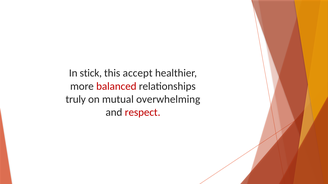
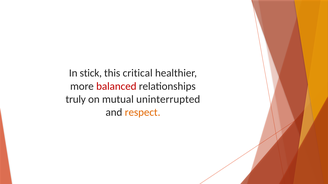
accept: accept -> critical (138, 73)
overwhelming: overwhelming -> uninterrupted (168, 100)
respect colour: red -> orange (143, 113)
